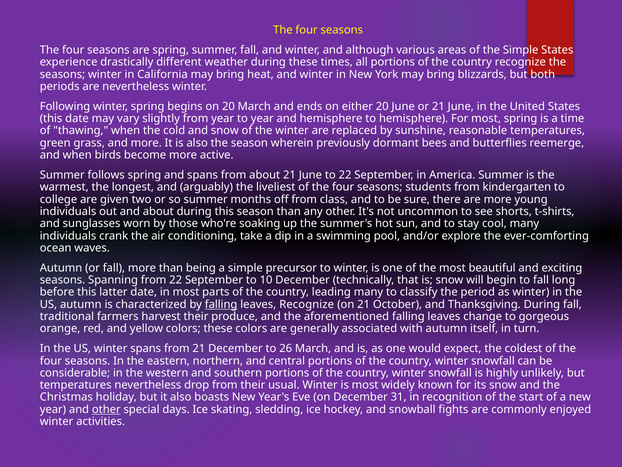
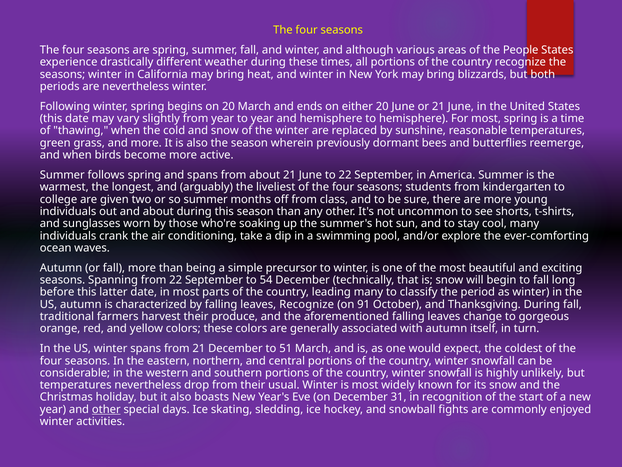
the Simple: Simple -> People (521, 50)
10: 10 -> 54 (266, 280)
falling underline: present -> none (221, 304)
on 21: 21 -> 91 (364, 304)
26: 26 -> 51 (286, 348)
